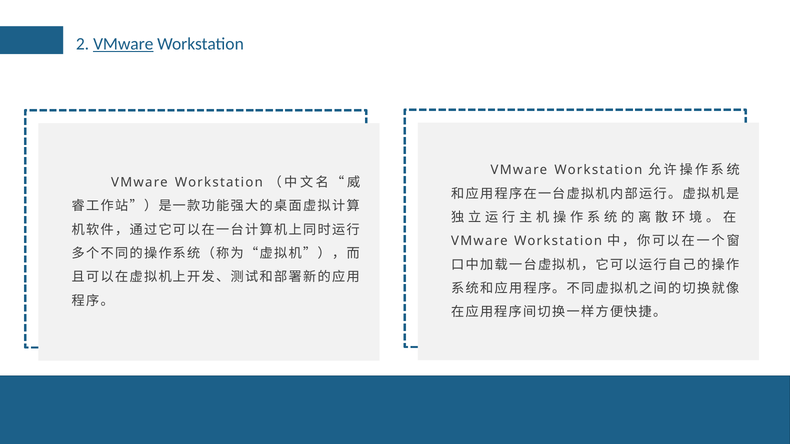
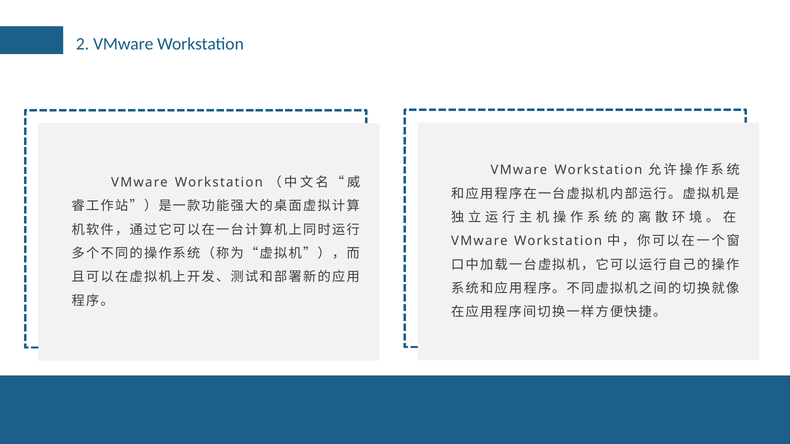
VMware underline: present -> none (123, 44)
